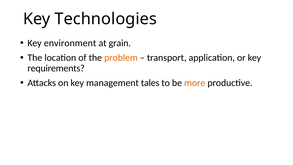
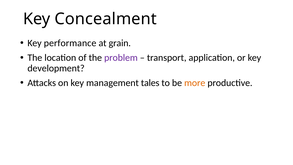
Technologies: Technologies -> Concealment (106, 19)
environment: environment -> performance (70, 43)
problem colour: orange -> purple (121, 58)
requirements: requirements -> development (56, 68)
